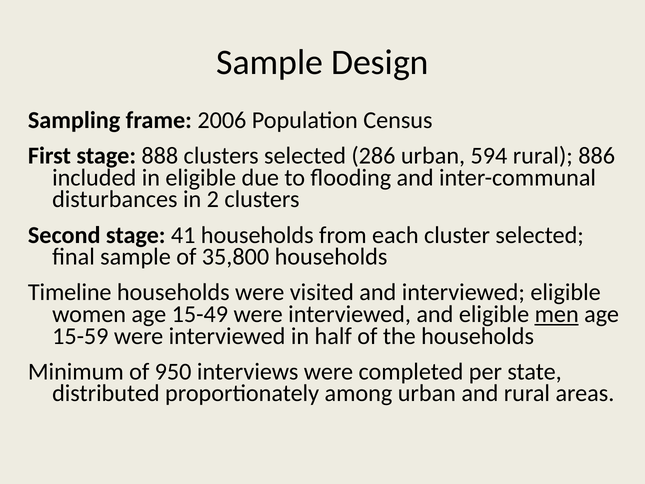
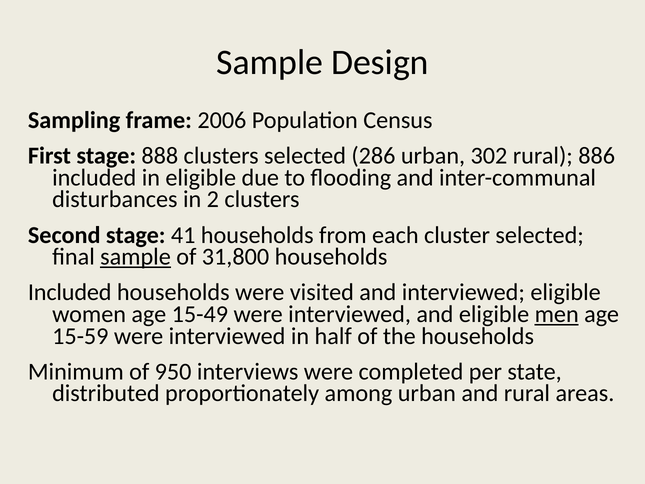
594: 594 -> 302 (489, 156)
sample underline: none -> present (135, 257)
35,800: 35,800 -> 31,800 (235, 257)
Timeline: Timeline -> Included (70, 292)
